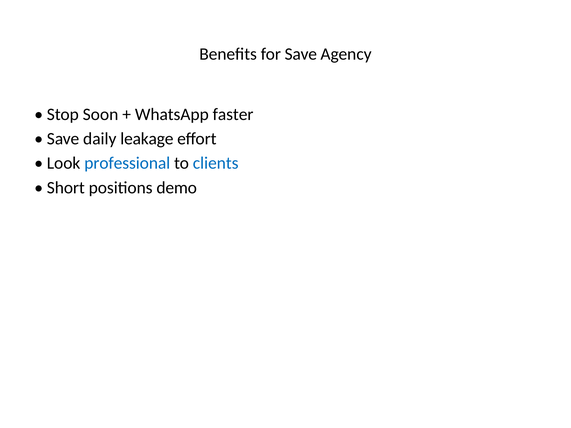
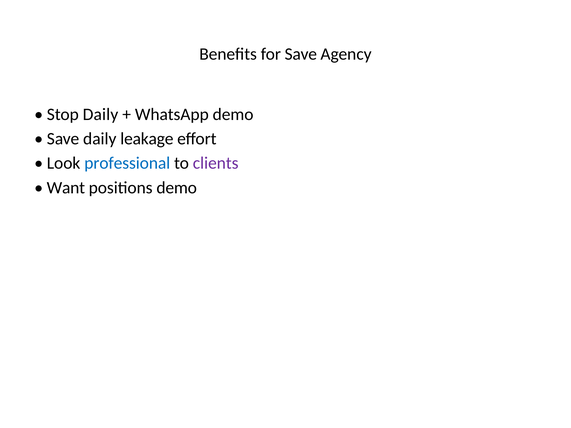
Stop Soon: Soon -> Daily (100, 114)
WhatsApp faster: faster -> demo (233, 114)
clients colour: blue -> purple (216, 163)
Short: Short -> Want (66, 188)
